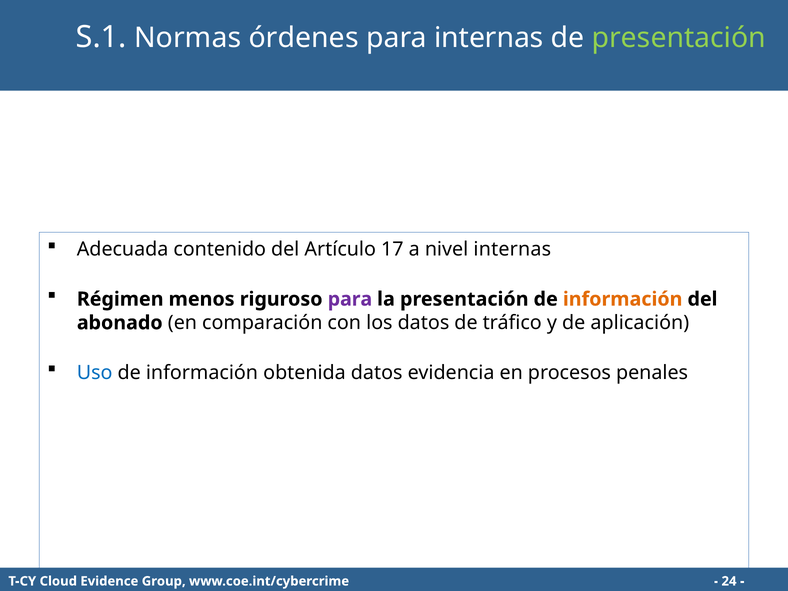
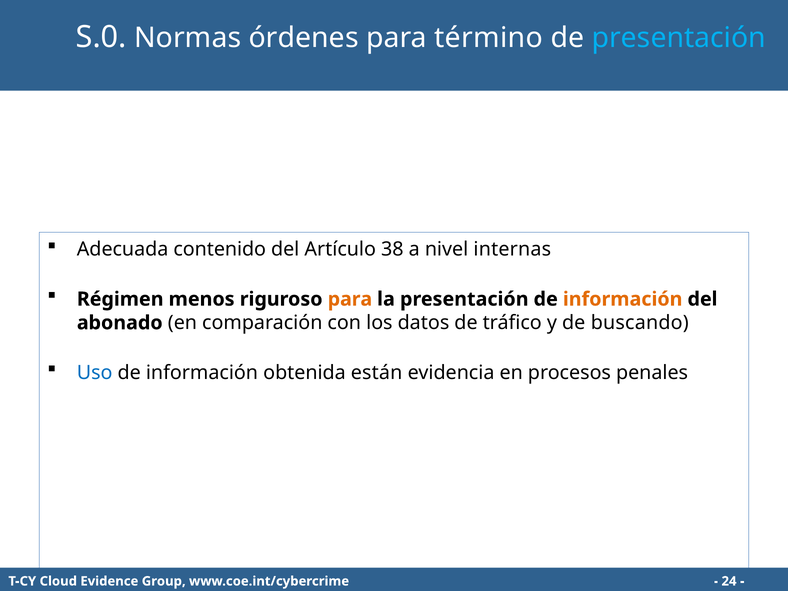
S.1: S.1 -> S.0 (101, 37)
para internas: internas -> término (489, 38)
presentación colour: light green -> light blue (679, 38)
17: 17 -> 38 (392, 249)
para colour: purple -> orange (350, 299)
aplicación: aplicación -> buscando (640, 323)
obtenida datos: datos -> están (377, 373)
